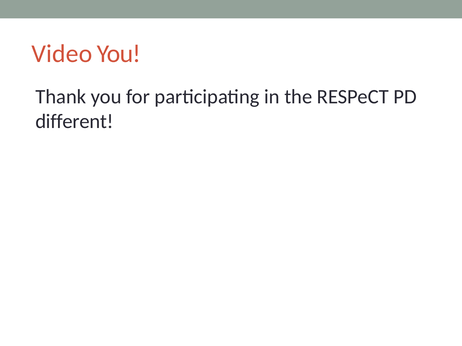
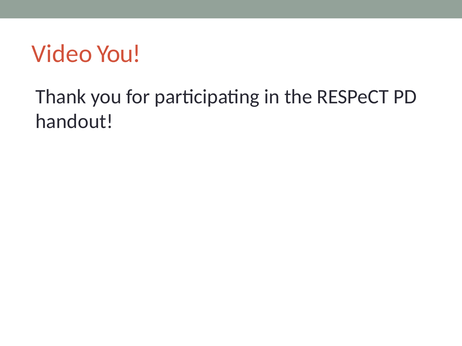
different: different -> handout (74, 122)
